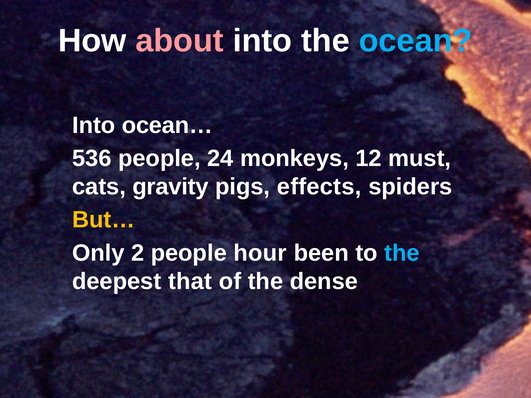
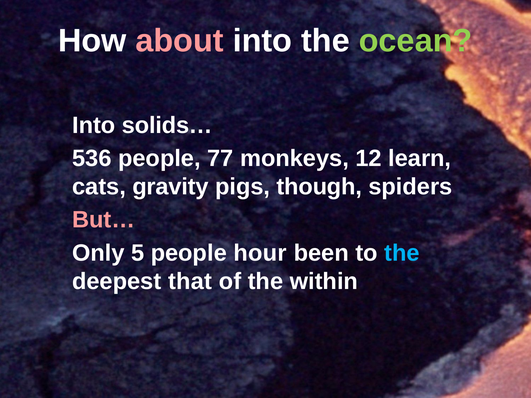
ocean colour: light blue -> light green (416, 41)
ocean…: ocean… -> solids… (167, 126)
24: 24 -> 77 (220, 159)
must: must -> learn (420, 159)
effects: effects -> though (319, 187)
But… colour: yellow -> pink (104, 220)
2: 2 -> 5 (138, 253)
dense: dense -> within (324, 281)
